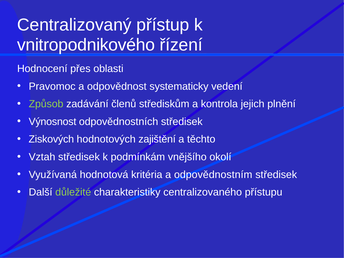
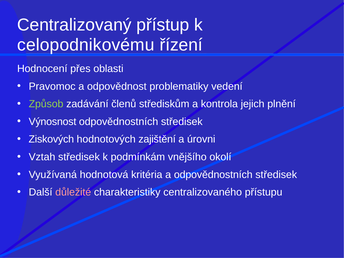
vnitropodnikového: vnitropodnikového -> celopodnikovému (86, 45)
systematicky: systematicky -> problematiky (179, 86)
těchto: těchto -> úrovni (201, 139)
a odpovědnostním: odpovědnostním -> odpovědnostních (213, 175)
důležité colour: light green -> pink (73, 192)
